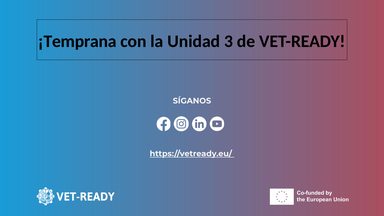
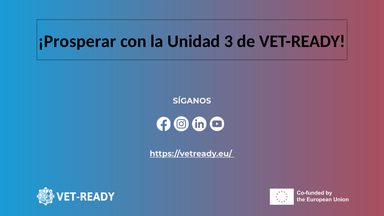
¡Temprana: ¡Temprana -> ¡Prosperar (77, 41)
